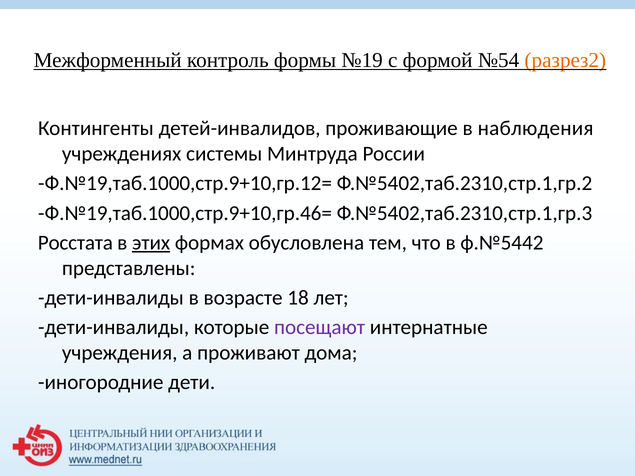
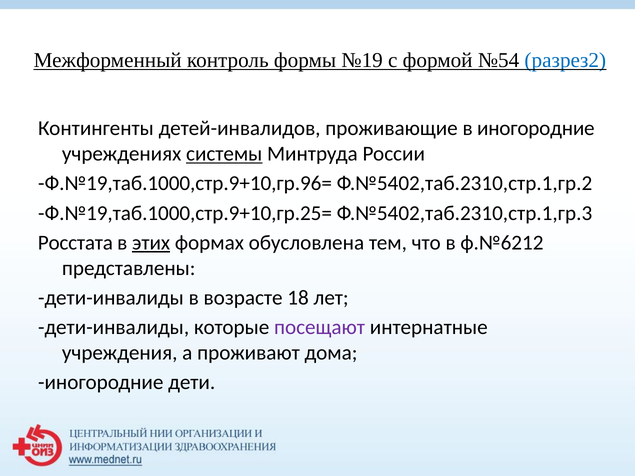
разрез2 colour: orange -> blue (565, 60)
в наблюдения: наблюдения -> иногородние (536, 128)
системы underline: none -> present (224, 154)
Ф.№19,таб.1000,стр.9+10,гр.12=: Ф.№19,таб.1000,стр.9+10,гр.12= -> Ф.№19,таб.1000,стр.9+10,гр.96= (185, 184)
Ф.№19,таб.1000,стр.9+10,гр.46=: Ф.№19,таб.1000,стр.9+10,гр.46= -> Ф.№19,таб.1000,стр.9+10,гр.25= (185, 213)
ф.№5442: ф.№5442 -> ф.№6212 (502, 243)
